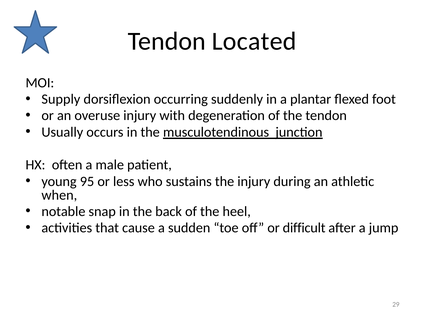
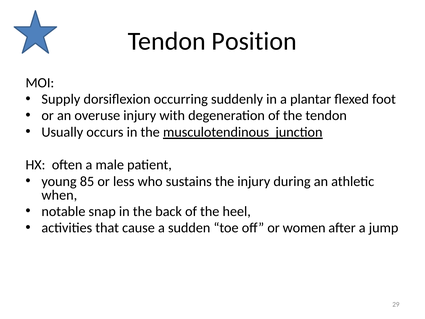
Located: Located -> Position (254, 41)
95: 95 -> 85 (87, 181)
difficult: difficult -> women (304, 228)
